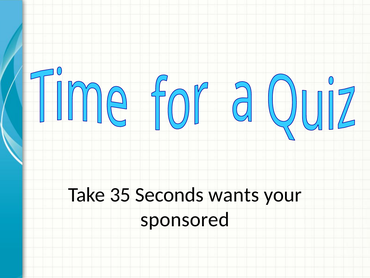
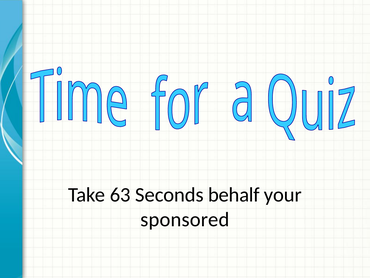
35: 35 -> 63 (120, 194)
wants: wants -> behalf (234, 194)
